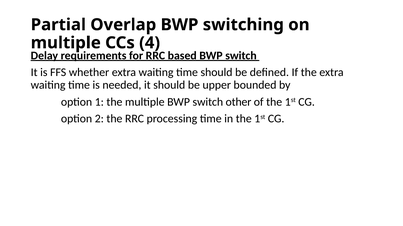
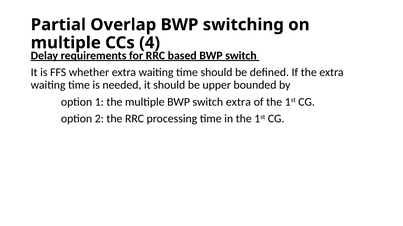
switch other: other -> extra (238, 102)
